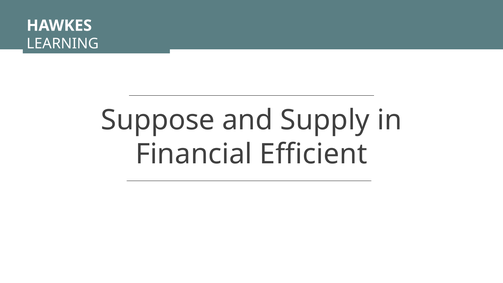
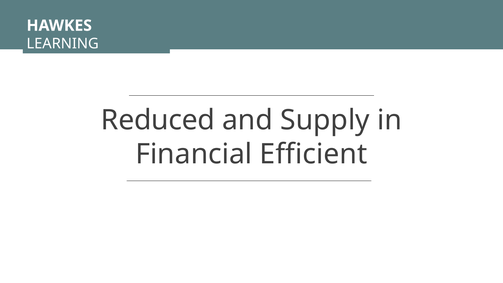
Suppose: Suppose -> Reduced (158, 120)
